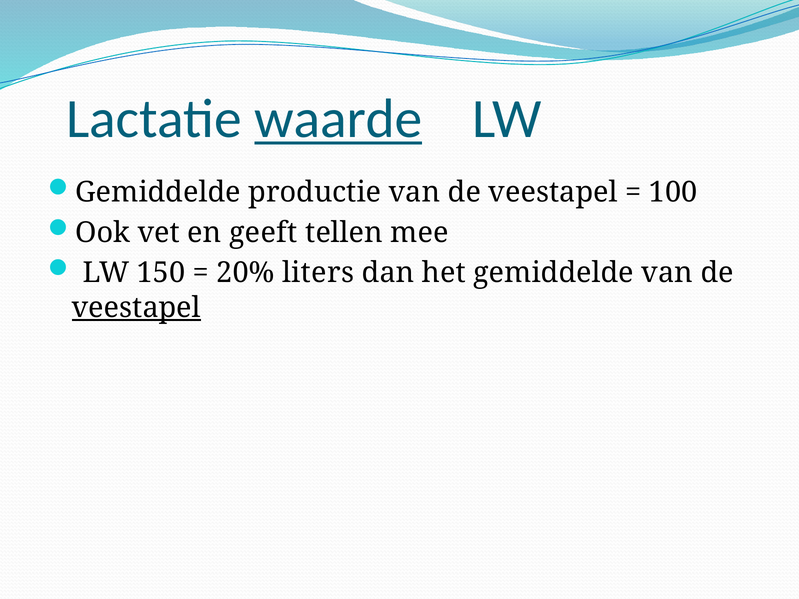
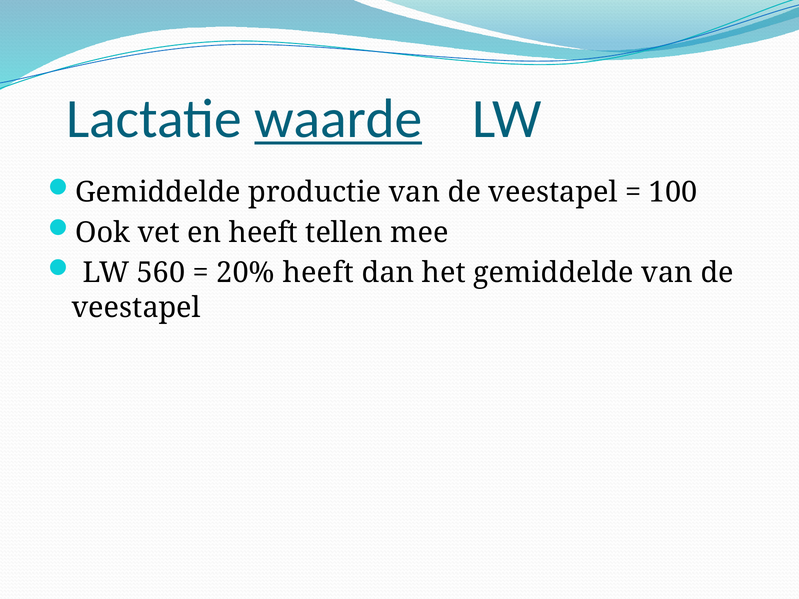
en geeft: geeft -> heeft (264, 233)
150: 150 -> 560 (161, 273)
20% liters: liters -> heeft (318, 273)
veestapel underline: present -> none (136, 308)
